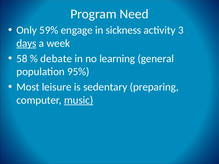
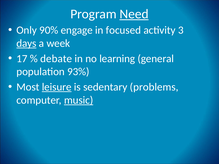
Need underline: none -> present (134, 14)
59%: 59% -> 90% (49, 30)
sickness: sickness -> focused (123, 30)
58: 58 -> 17 (22, 59)
95%: 95% -> 93% (78, 72)
leisure underline: none -> present (57, 87)
preparing: preparing -> problems (154, 87)
